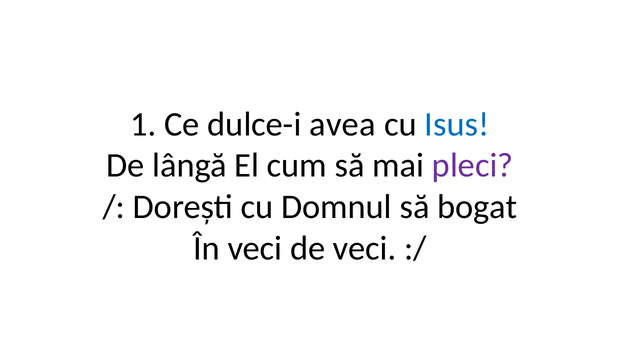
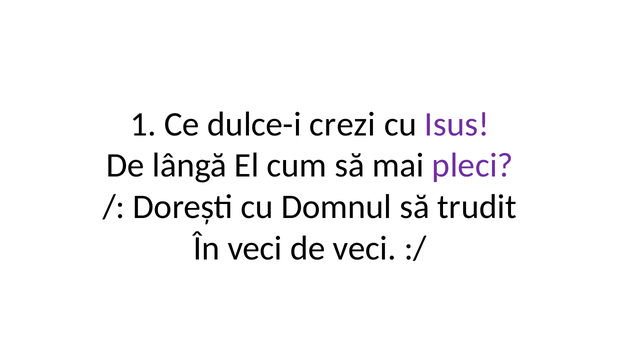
avea: avea -> crezi (343, 124)
Isus colour: blue -> purple (457, 124)
bogat: bogat -> trudit (477, 207)
